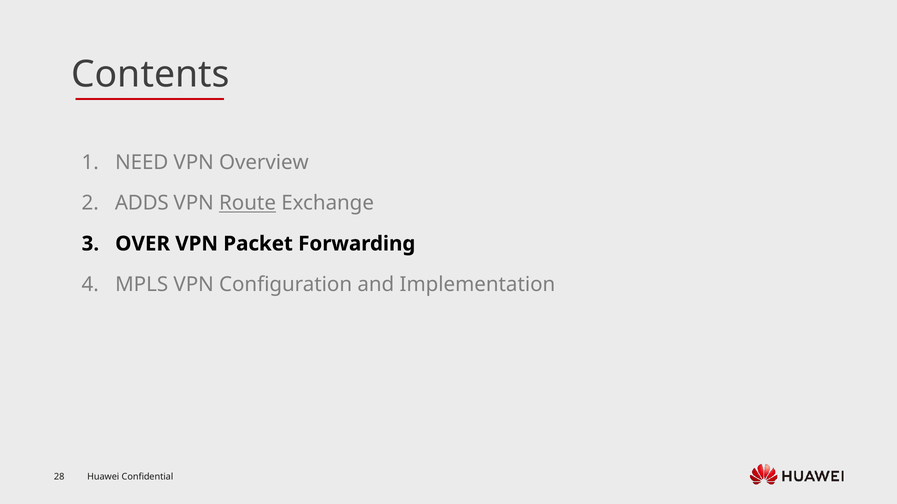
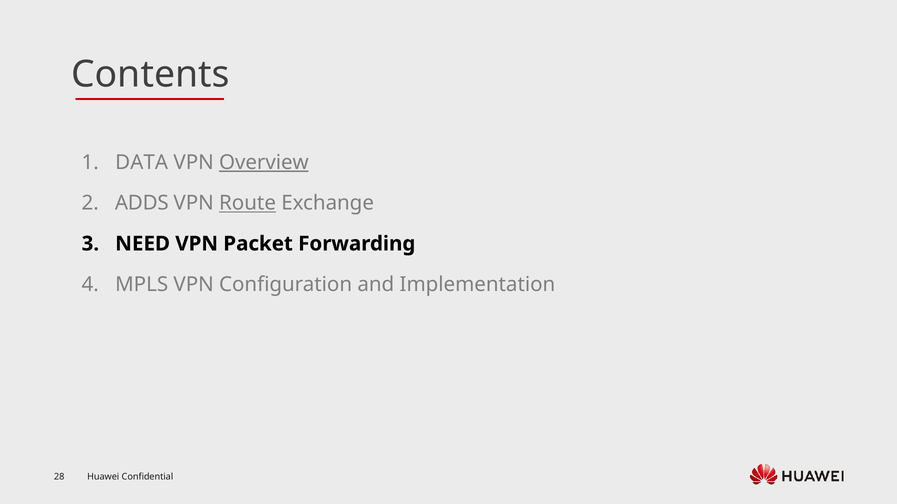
NEED: NEED -> DATA (142, 163)
Overview underline: none -> present (264, 163)
OVER: OVER -> NEED (143, 244)
